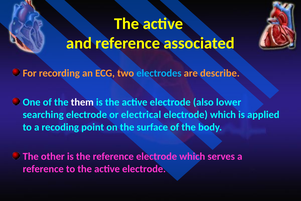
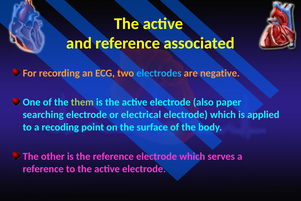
describe: describe -> negative (220, 73)
them colour: white -> light green (82, 102)
lower: lower -> paper (229, 102)
